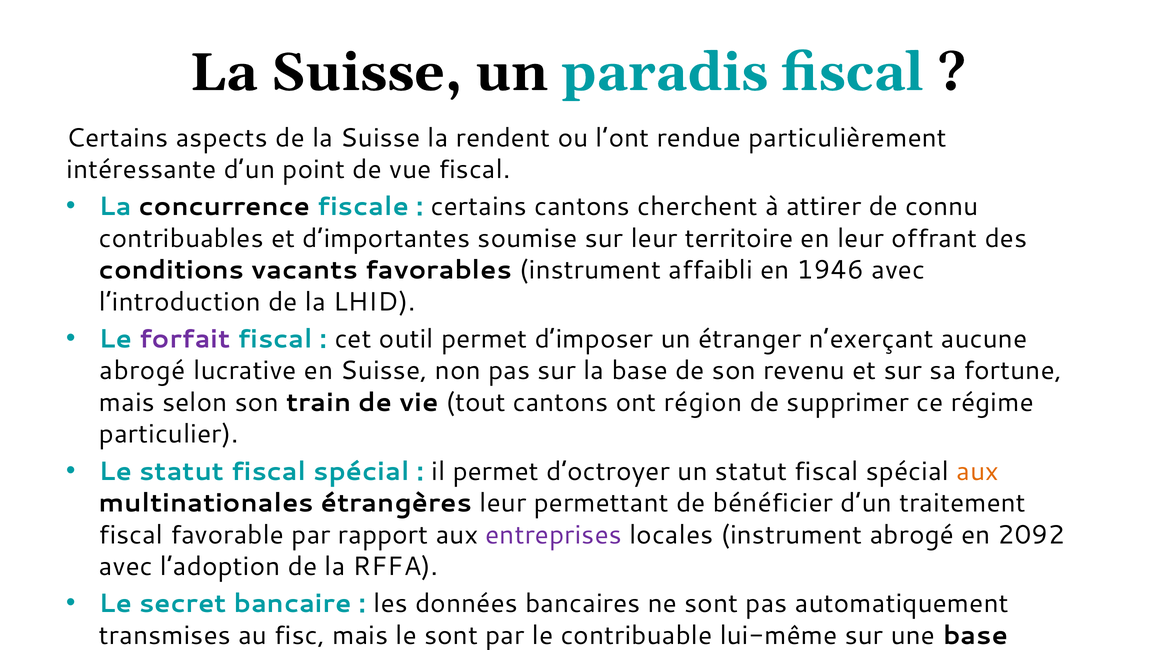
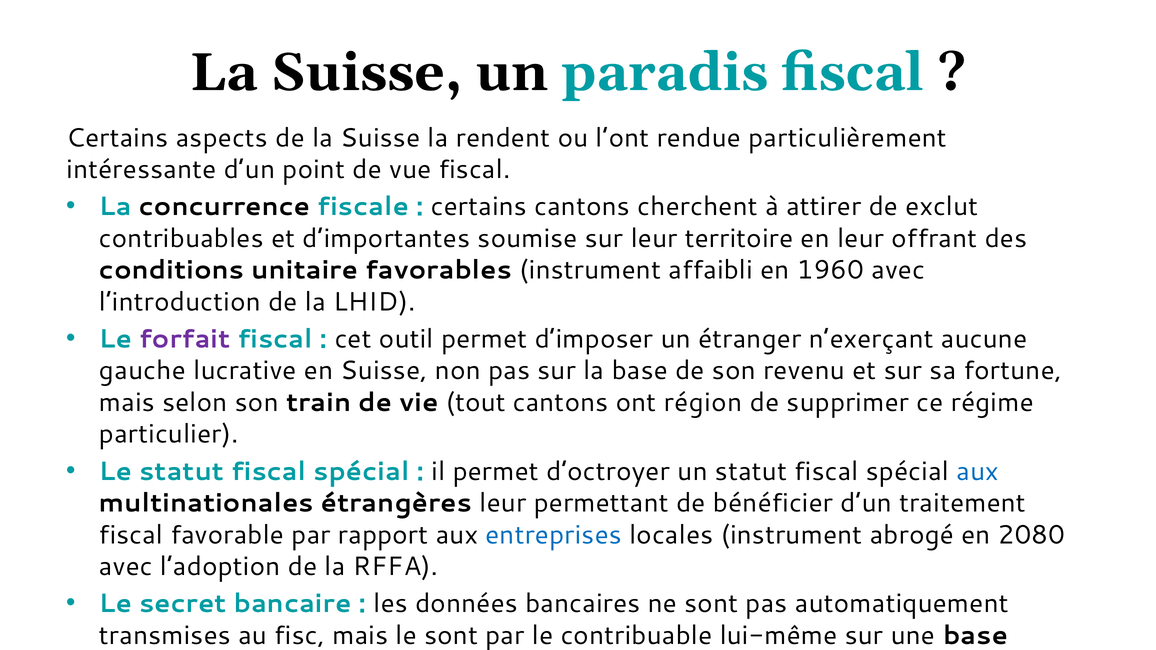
connu: connu -> exclut (942, 207)
vacants: vacants -> unitaire (305, 270)
1946: 1946 -> 1960 (830, 270)
abrogé: abrogé -> gauche (143, 371)
aux colour: orange -> blue (978, 471)
entreprises colour: purple -> blue (554, 535)
2092: 2092 -> 2080 (1031, 535)
